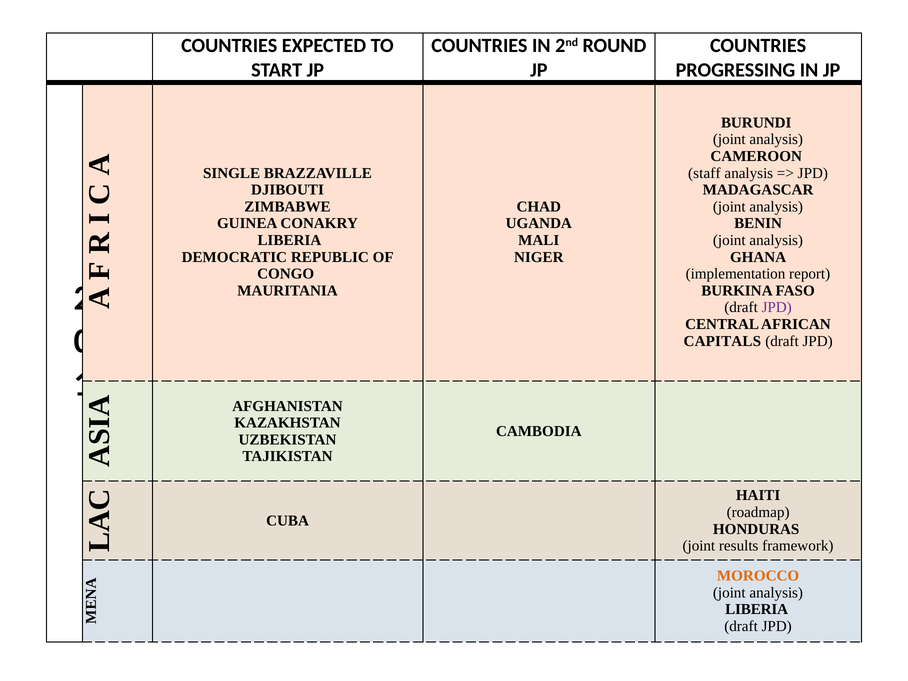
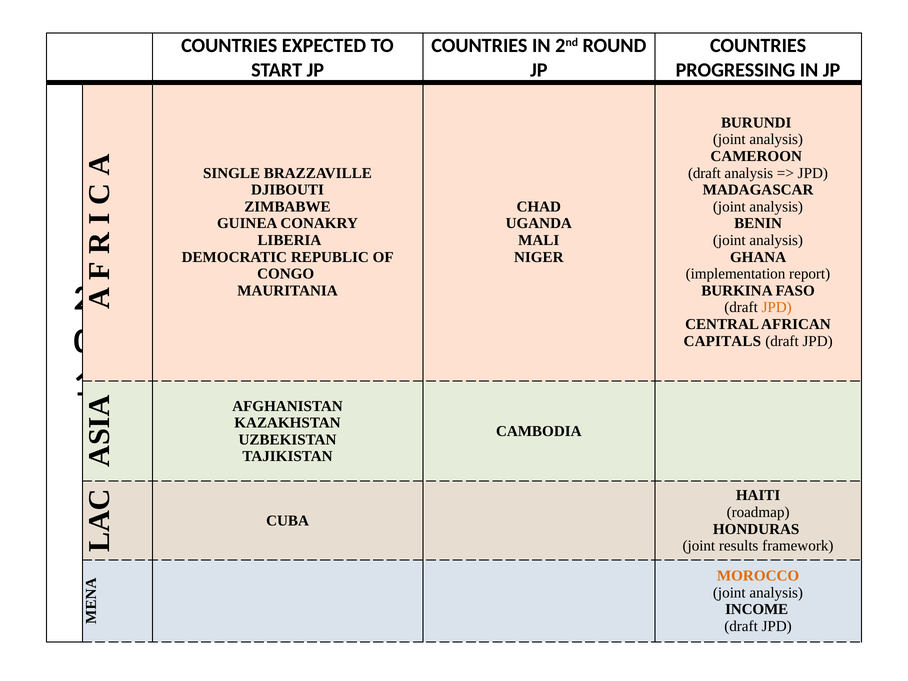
staff: staff -> draft (704, 173)
JPD colour: purple -> orange (777, 307)
LIBERIA: LIBERIA -> INCOME (757, 609)
